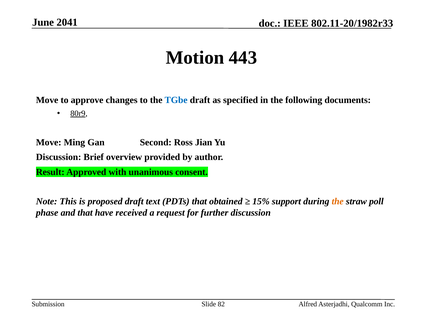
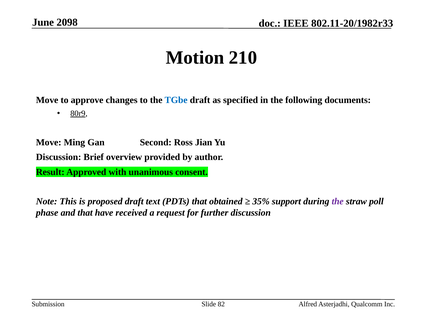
2041: 2041 -> 2098 (67, 22)
443: 443 -> 210 (243, 58)
15%: 15% -> 35% (261, 202)
the colour: orange -> purple (338, 202)
